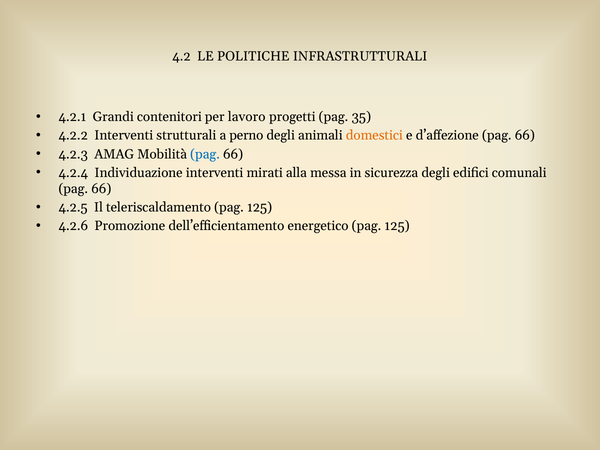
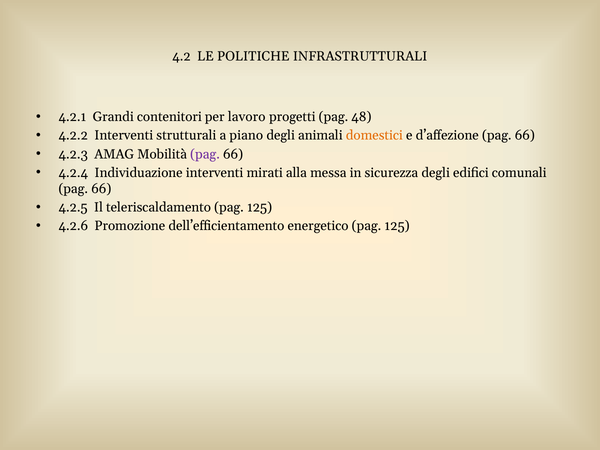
35: 35 -> 48 (361, 117)
perno: perno -> piano (246, 136)
pag colour: blue -> purple (205, 154)
